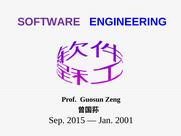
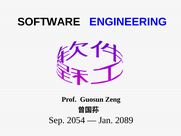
SOFTWARE colour: purple -> black (49, 22)
2015: 2015 -> 2054 (76, 120)
2001: 2001 -> 2089 (124, 120)
